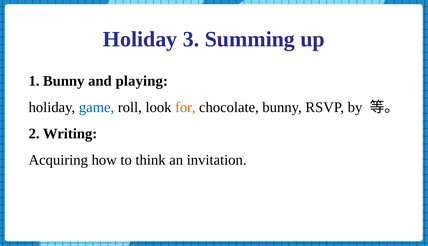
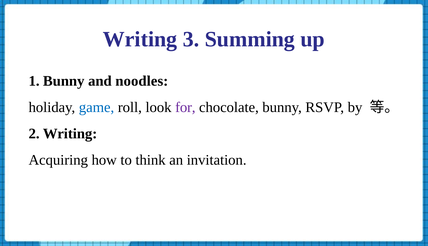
Holiday: Holiday -> Writing (140, 39)
playing: playing -> noodles (142, 81)
for colour: orange -> purple (185, 107)
